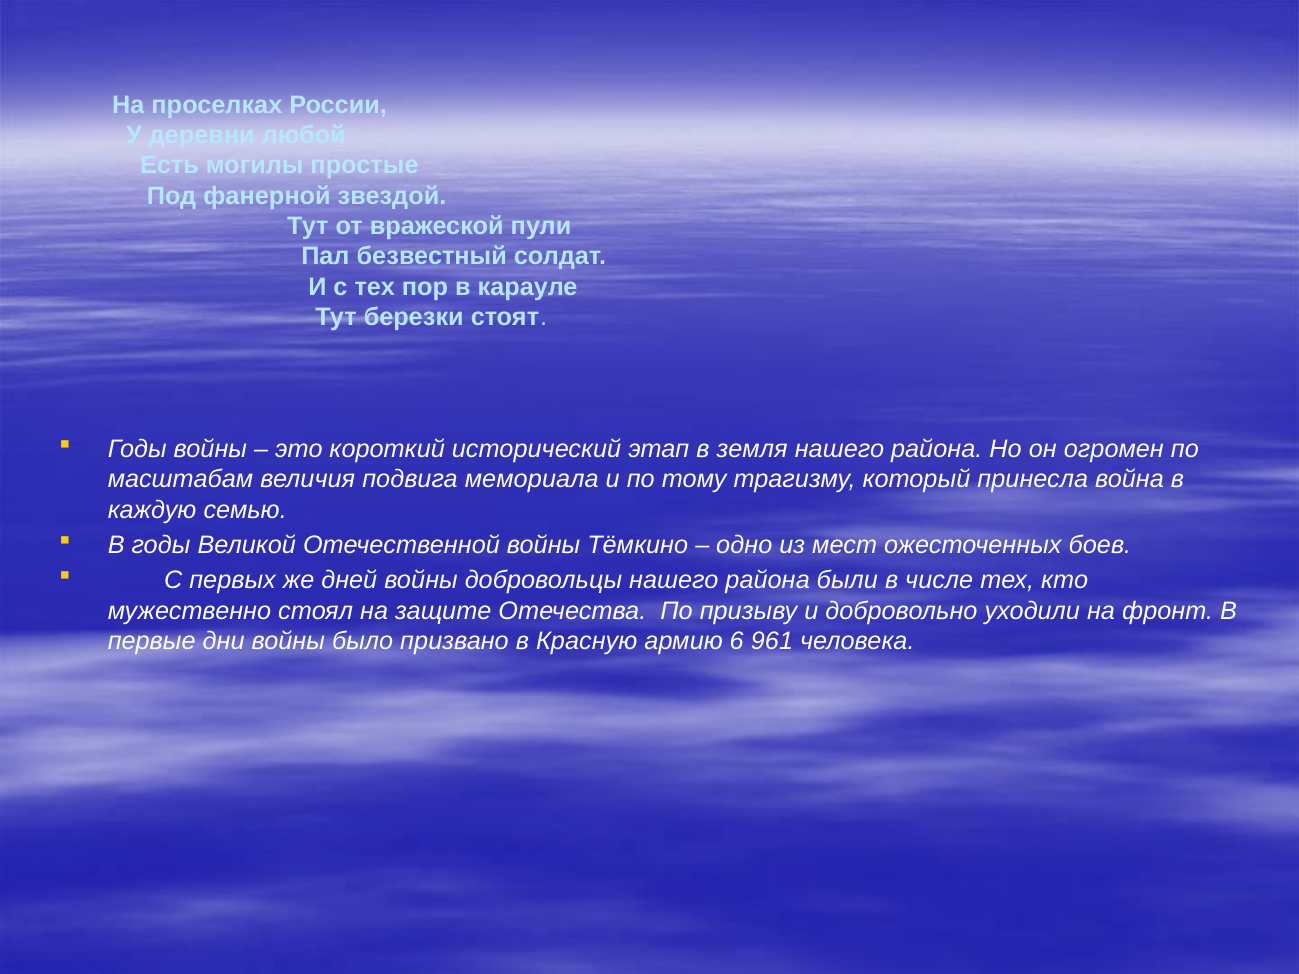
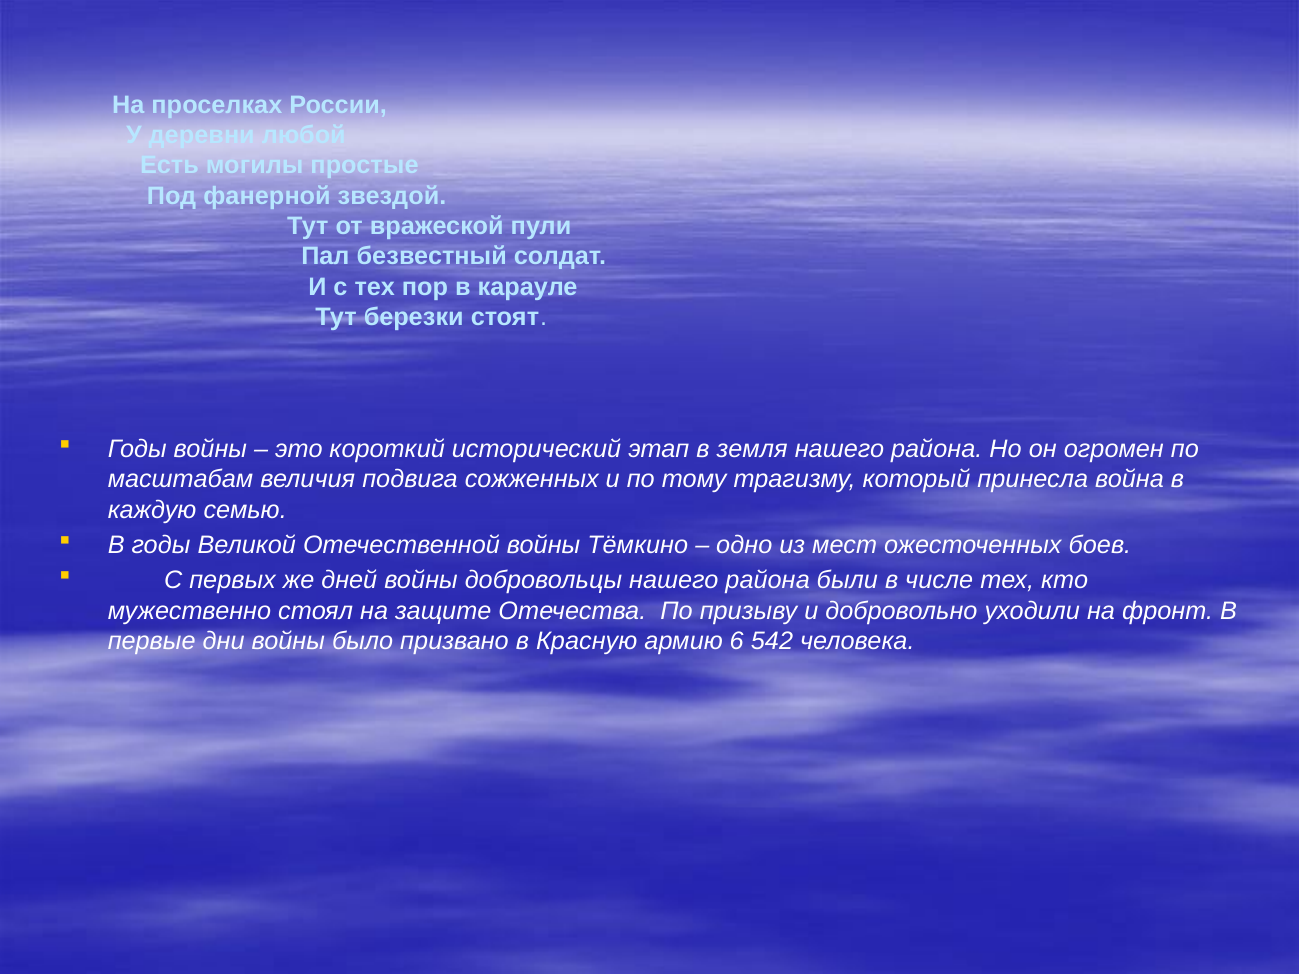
мемориала: мемориала -> сожженных (532, 480)
961: 961 -> 542 (772, 641)
